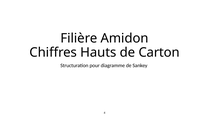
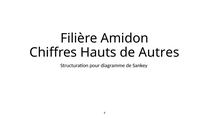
Carton: Carton -> Autres (159, 52)
